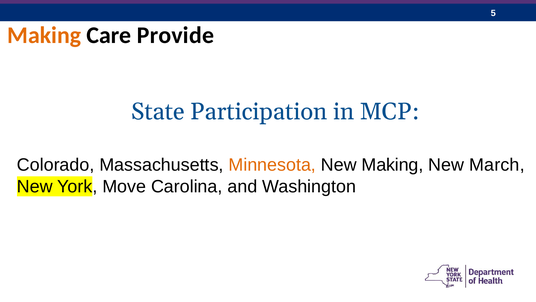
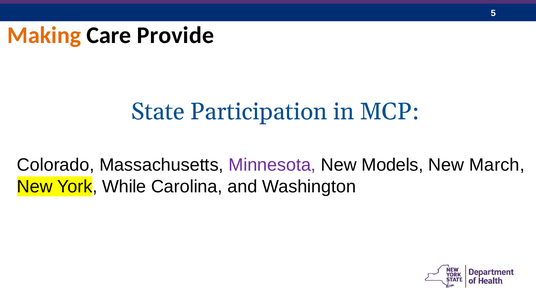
Minnesota colour: orange -> purple (272, 165)
New Making: Making -> Models (392, 165)
Move: Move -> While (124, 186)
